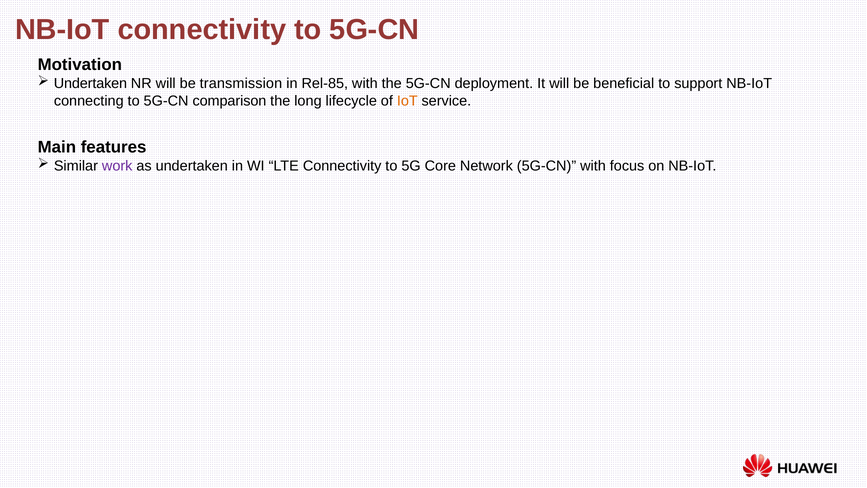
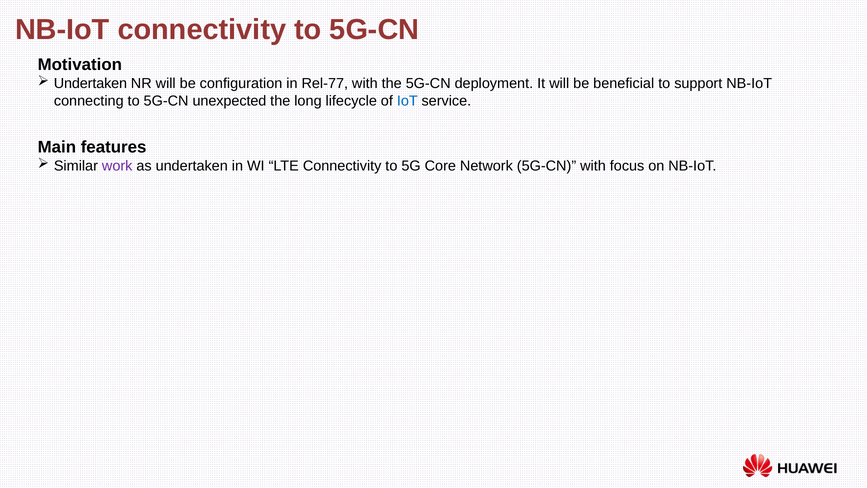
transmission: transmission -> configuration (241, 83)
Rel-85: Rel-85 -> Rel-77 (325, 83)
comparison: comparison -> unexpected (229, 101)
IoT colour: orange -> blue (407, 101)
